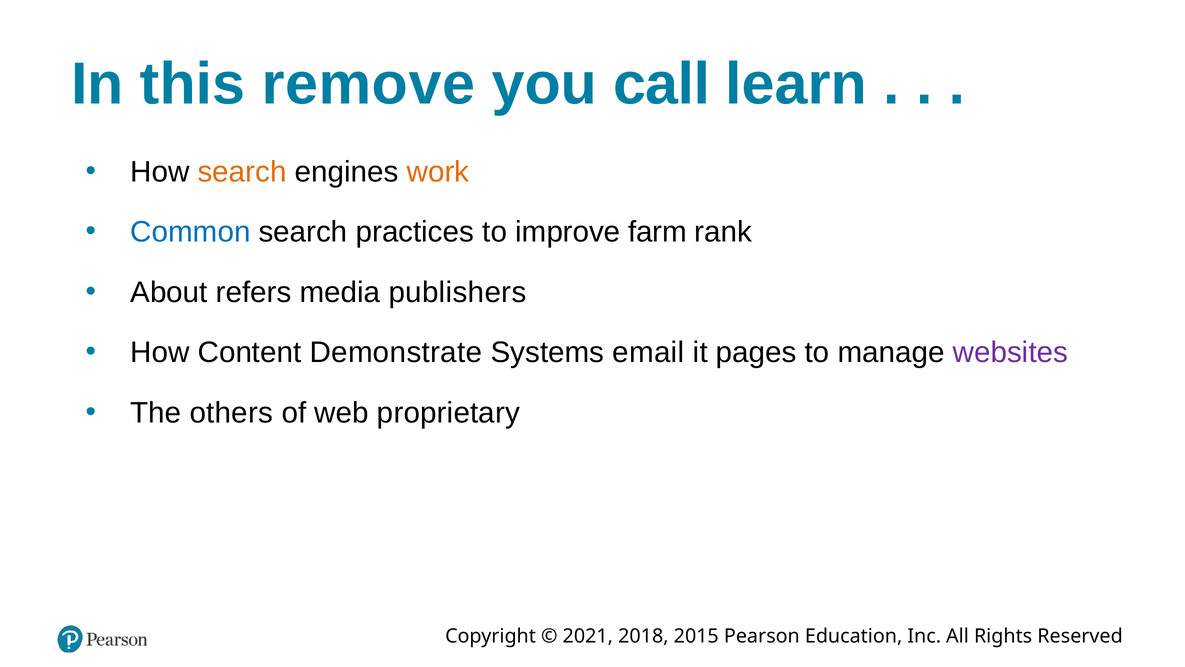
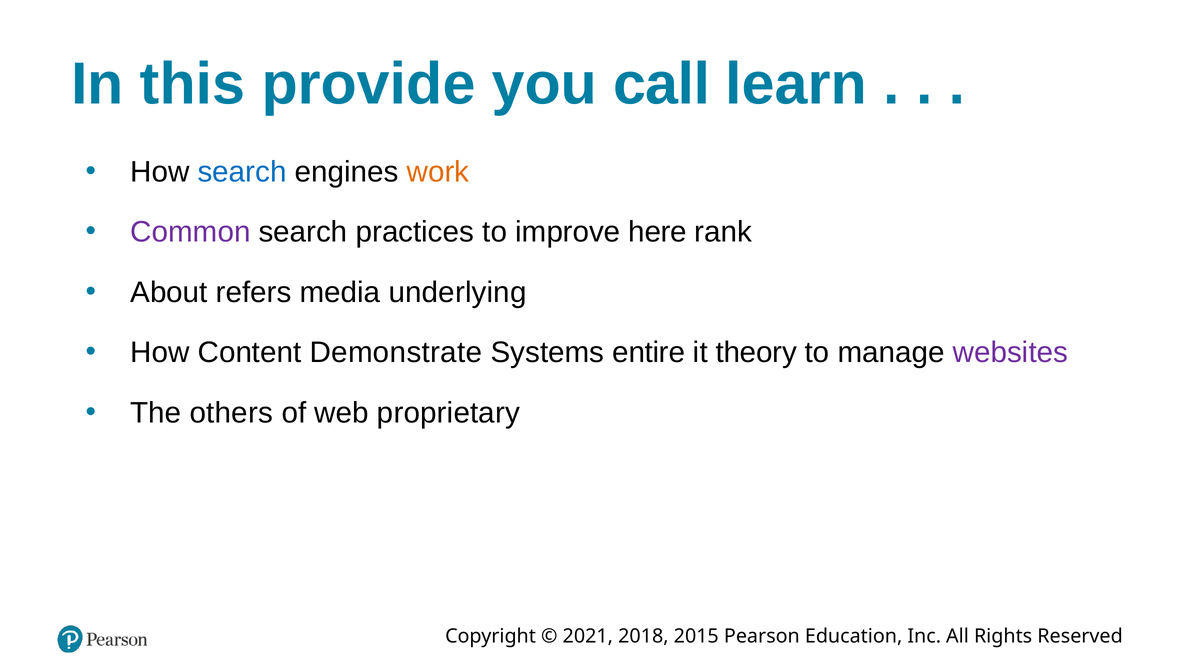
remove: remove -> provide (369, 84)
search colour: orange -> blue (242, 172)
Common colour: blue -> purple (190, 232)
farm: farm -> here (658, 232)
publishers: publishers -> underlying (458, 292)
email: email -> entire (649, 352)
pages: pages -> theory (756, 352)
